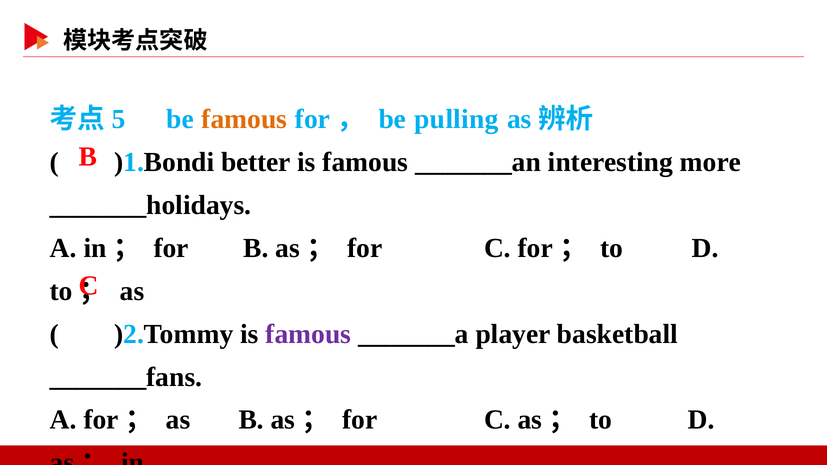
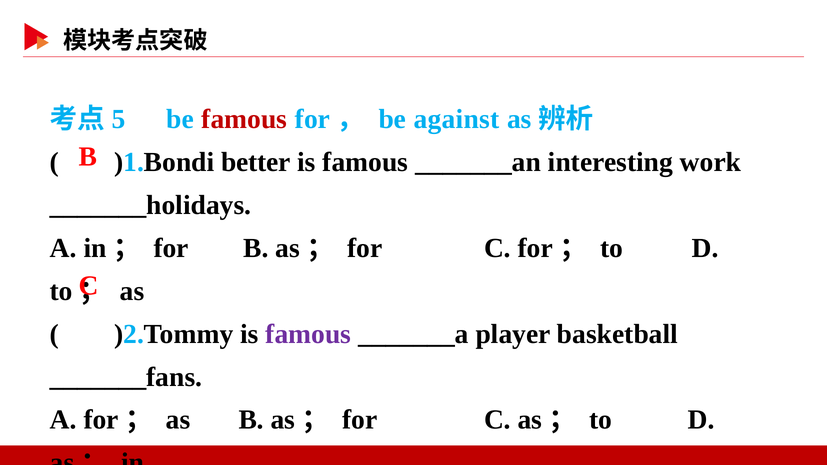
famous colour: orange -> red (244, 119)
pulling: pulling -> against (457, 119)
more: more -> work (710, 162)
